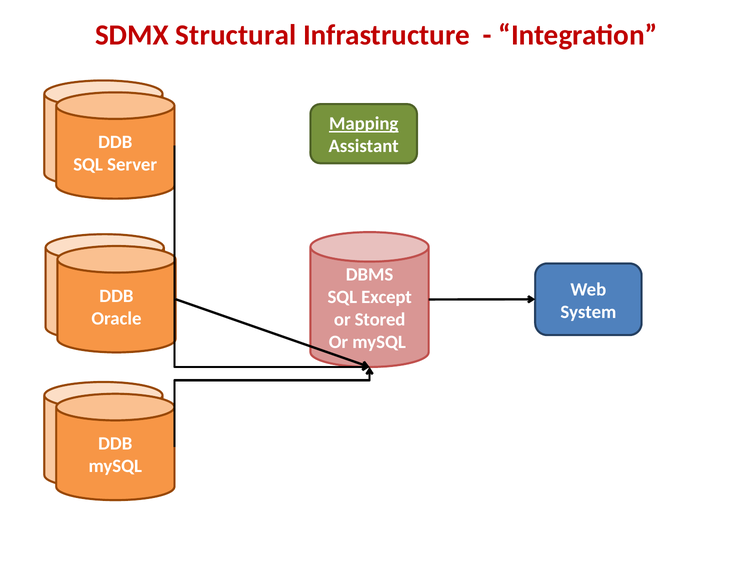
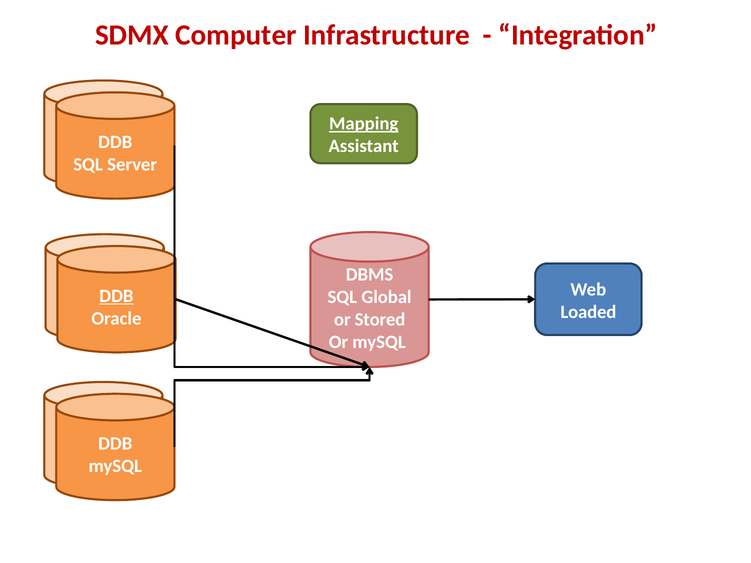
Structural: Structural -> Computer (236, 35)
DDB underline: none -> present (116, 296)
Except: Except -> Global (386, 297)
System: System -> Loaded (588, 312)
